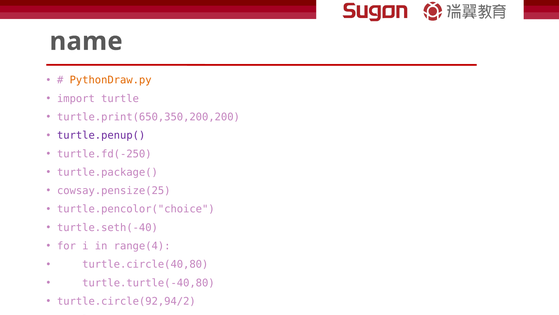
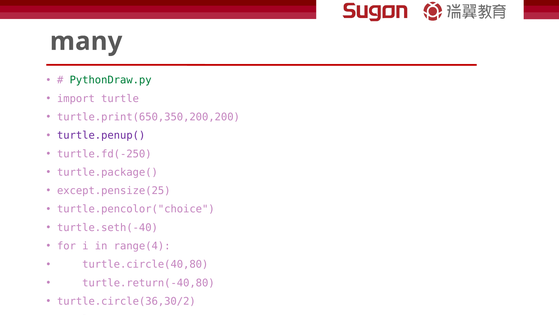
name: name -> many (86, 41)
PythonDraw.py colour: orange -> green (111, 80)
cowsay.pensize(25: cowsay.pensize(25 -> except.pensize(25 (114, 190)
turtle.turtle(-40,80: turtle.turtle(-40,80 -> turtle.return(-40,80 (148, 282)
turtle.circle(92,94/2: turtle.circle(92,94/2 -> turtle.circle(36,30/2 (126, 301)
